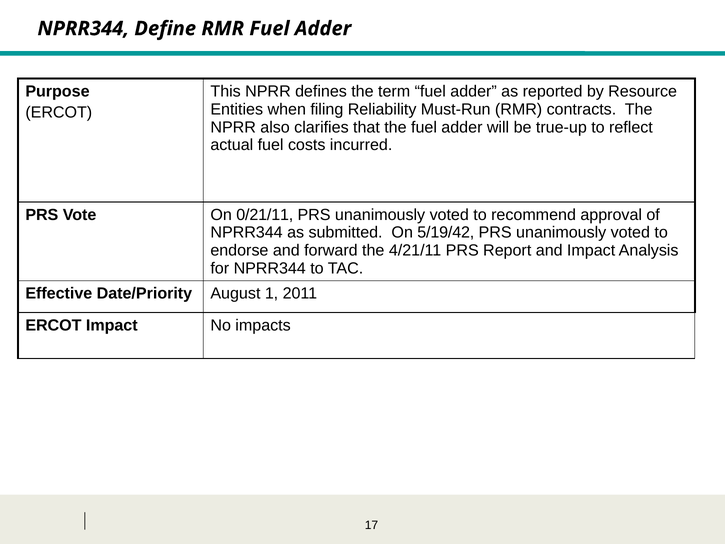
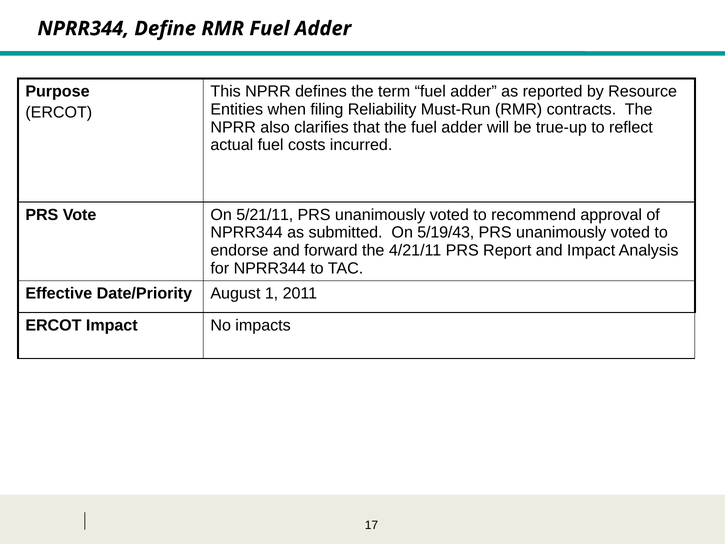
0/21/11: 0/21/11 -> 5/21/11 (265, 215)
5/19/42: 5/19/42 -> 5/19/43 (446, 233)
